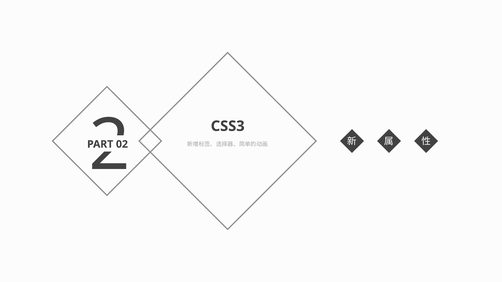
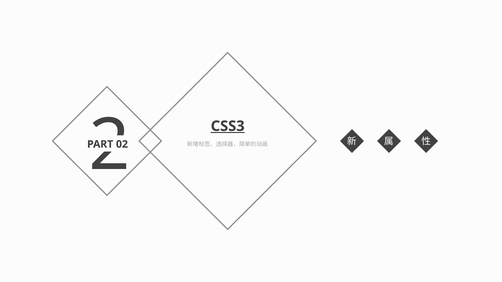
CSS3 underline: none -> present (228, 126)
